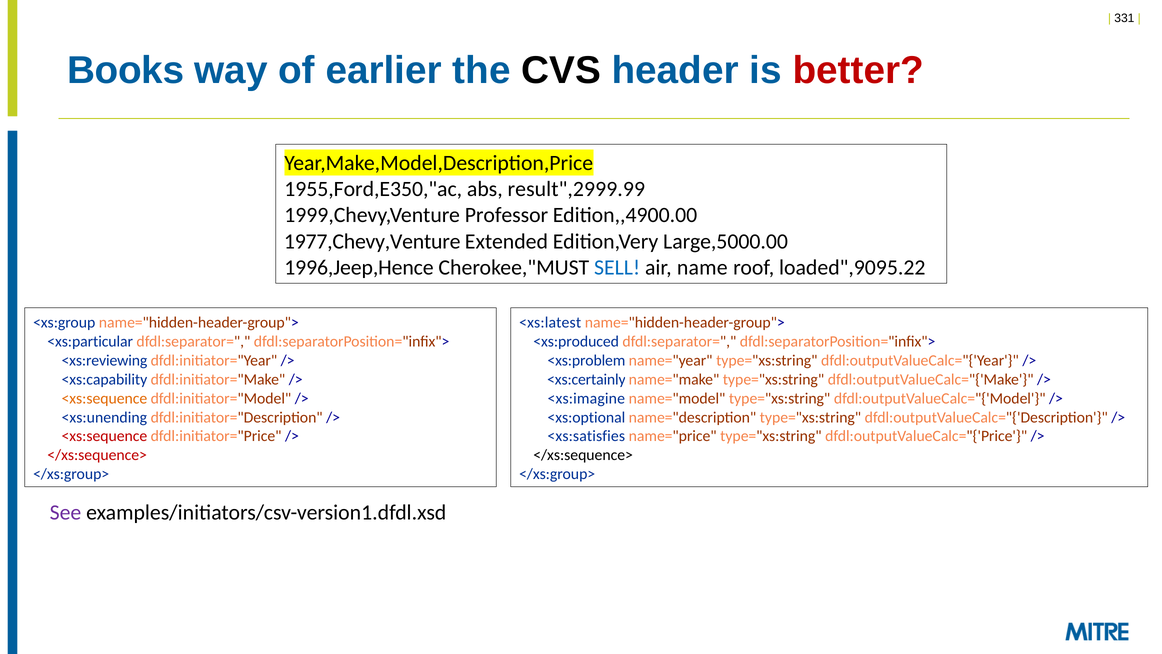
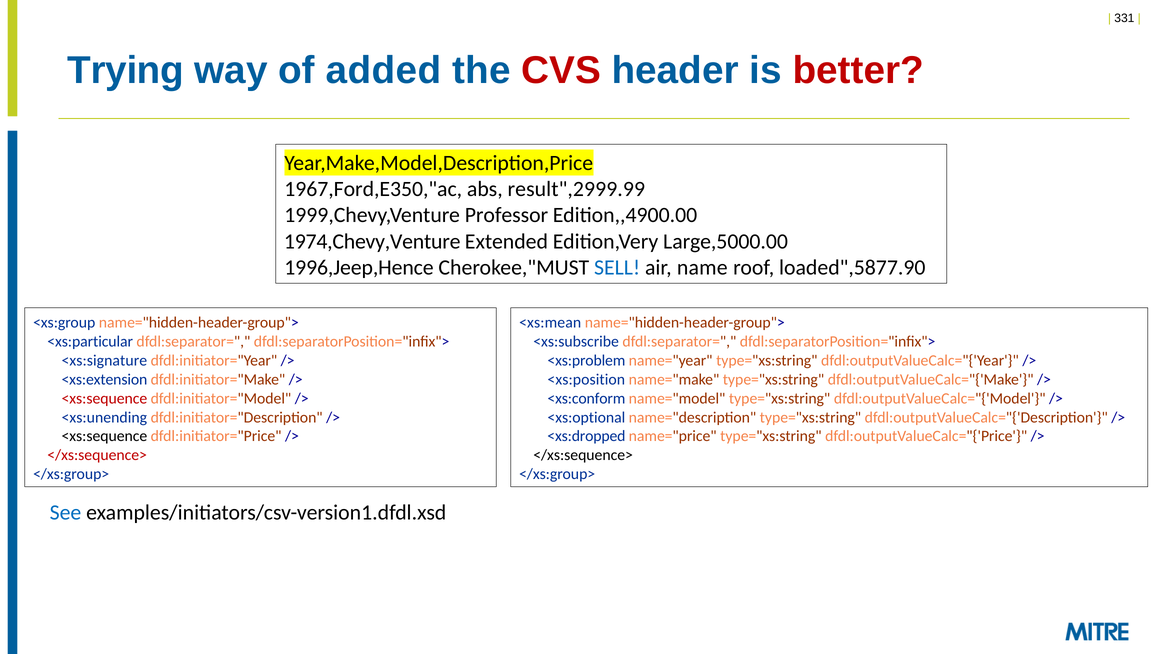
Books: Books -> Trying (126, 70)
earlier: earlier -> added (383, 70)
CVS colour: black -> red (561, 70)
1955,Ford,E350,"ac: 1955,Ford,E350,"ac -> 1967,Ford,E350,"ac (373, 189)
1977,Chevy,Venture: 1977,Chevy,Venture -> 1974,Chevy,Venture (372, 241)
loaded",9095.22: loaded",9095.22 -> loaded",5877.90 (852, 267)
<xs:latest: <xs:latest -> <xs:mean (550, 323)
<xs:produced: <xs:produced -> <xs:subscribe (576, 342)
<xs:reviewing: <xs:reviewing -> <xs:signature (104, 360)
<xs:capability: <xs:capability -> <xs:extension (104, 379)
<xs:certainly: <xs:certainly -> <xs:position (586, 379)
<xs:sequence colour: orange -> red (104, 398)
<xs:imagine: <xs:imagine -> <xs:conform (586, 398)
<xs:sequence colour: red -> black (104, 436)
<xs:satisfies: <xs:satisfies -> <xs:dropped (586, 436)
See colour: purple -> blue (65, 512)
